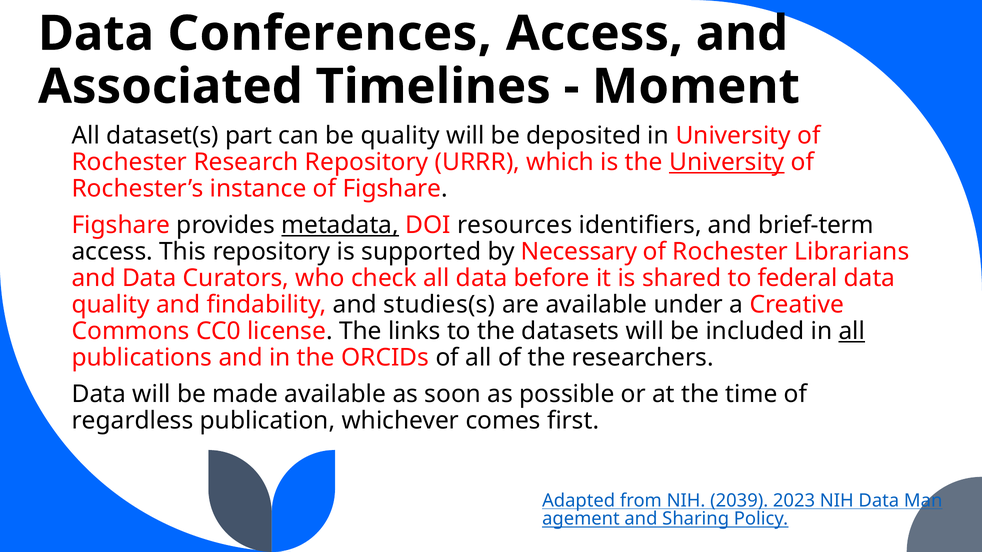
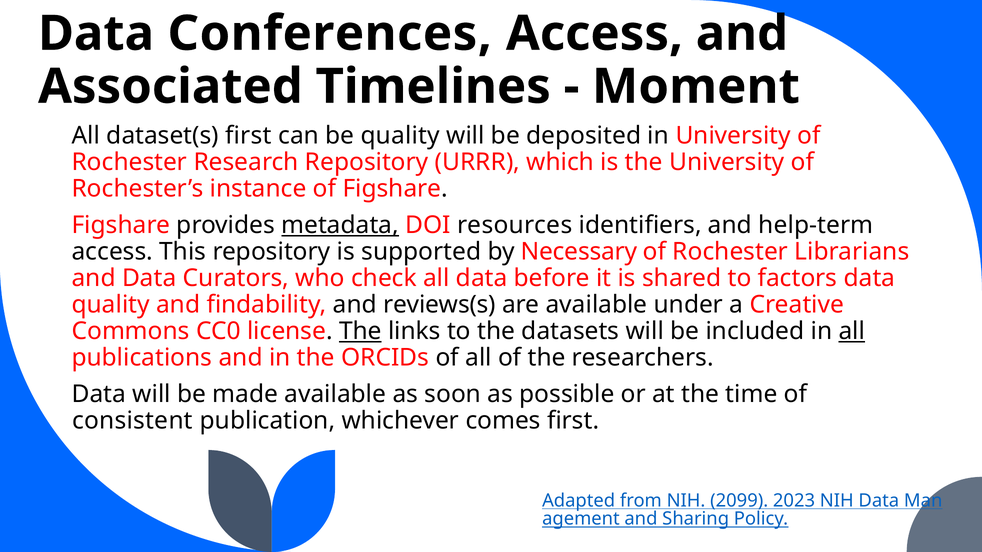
dataset(s part: part -> first (248, 136)
University underline: present -> none (727, 162)
brief-term: brief-term -> help-term (816, 225)
federal: federal -> factors (798, 278)
studies(s: studies(s -> reviews(s (439, 305)
The underline: none -> present (360, 331)
regardless: regardless -> consistent (132, 421)
2039: 2039 -> 2099 (739, 501)
